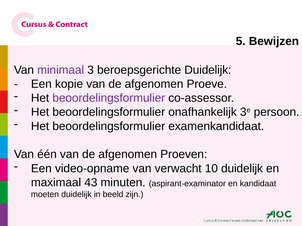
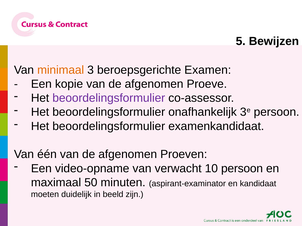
minimaal colour: purple -> orange (61, 70)
beroepsgerichte Duidelijk: Duidelijk -> Examen (208, 70)
10 duidelijk: duidelijk -> persoon (242, 169)
43: 43 -> 50 (91, 183)
